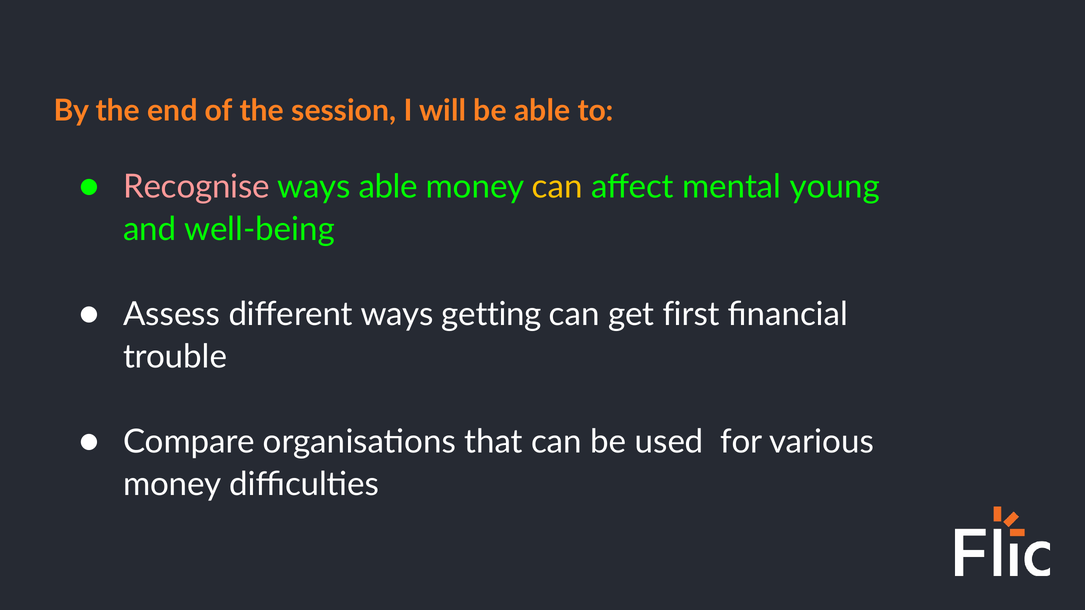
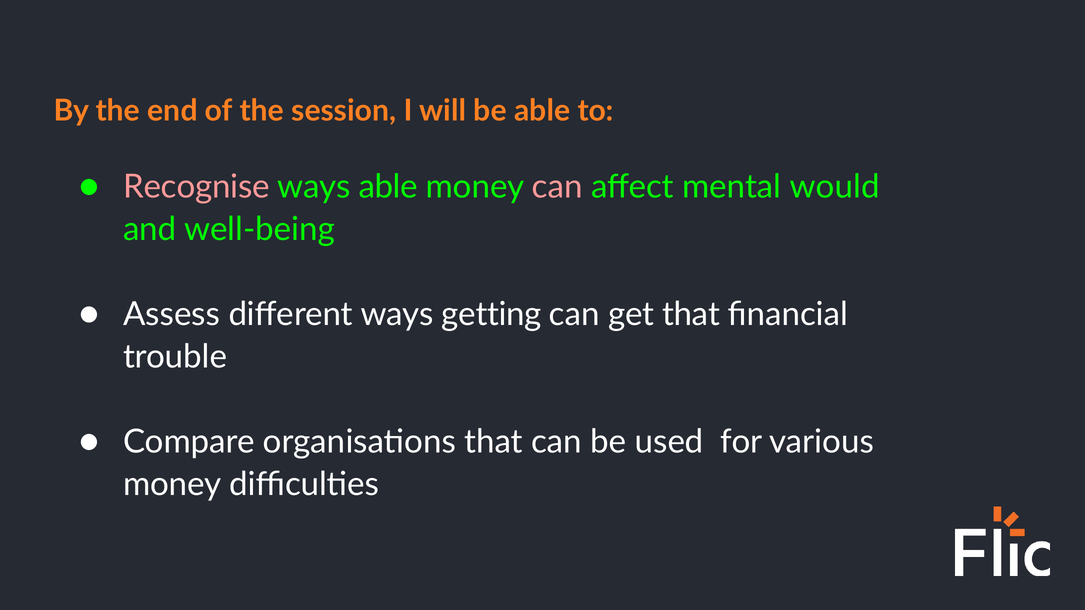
can colour: yellow -> pink (557, 187)
young: young -> would (835, 187)
get first: first -> that (691, 315)
